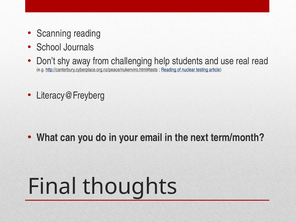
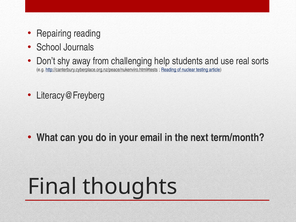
Scanning: Scanning -> Repairing (54, 33)
read: read -> sorts (260, 61)
